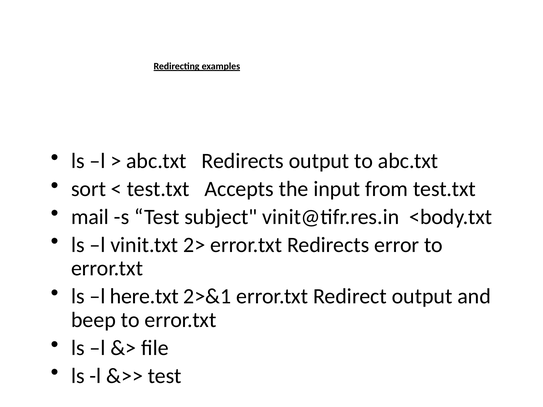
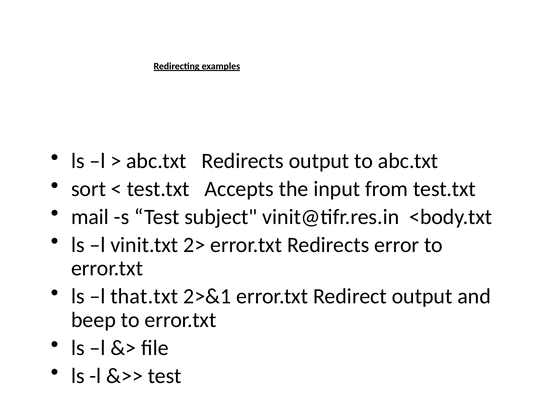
here.txt: here.txt -> that.txt (144, 297)
